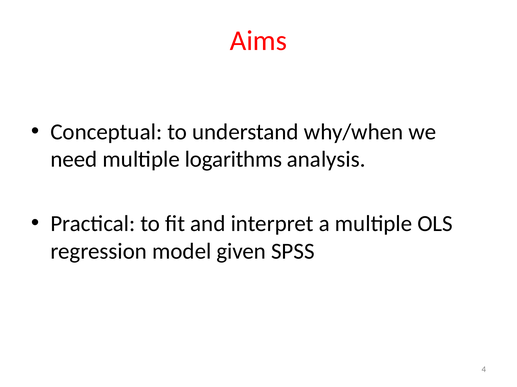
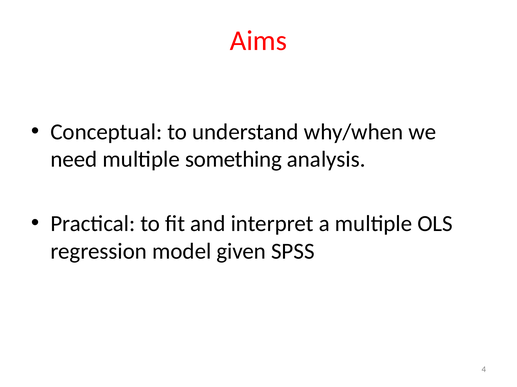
logarithms: logarithms -> something (233, 160)
